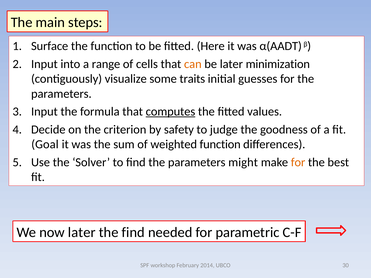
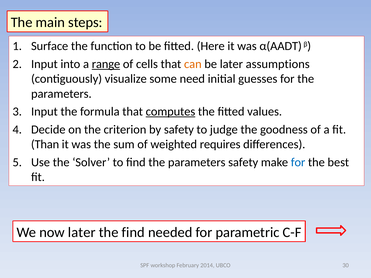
range underline: none -> present (106, 64)
minimization: minimization -> assumptions (278, 64)
traits: traits -> need (192, 79)
Goal: Goal -> Than (45, 145)
weighted function: function -> requires (220, 145)
parameters might: might -> safety (243, 162)
for colour: orange -> blue (298, 162)
